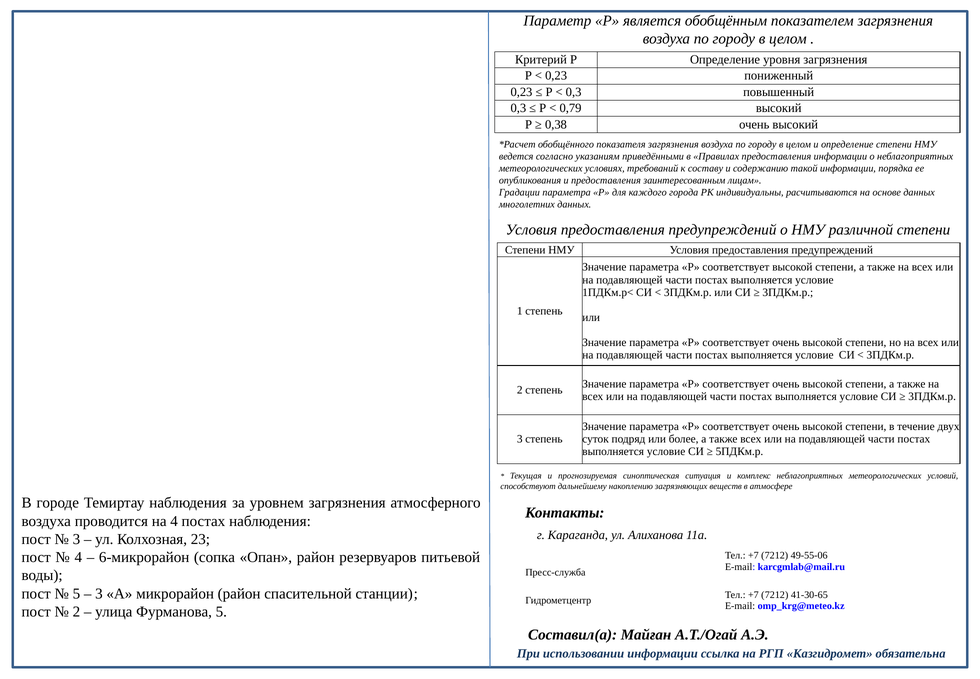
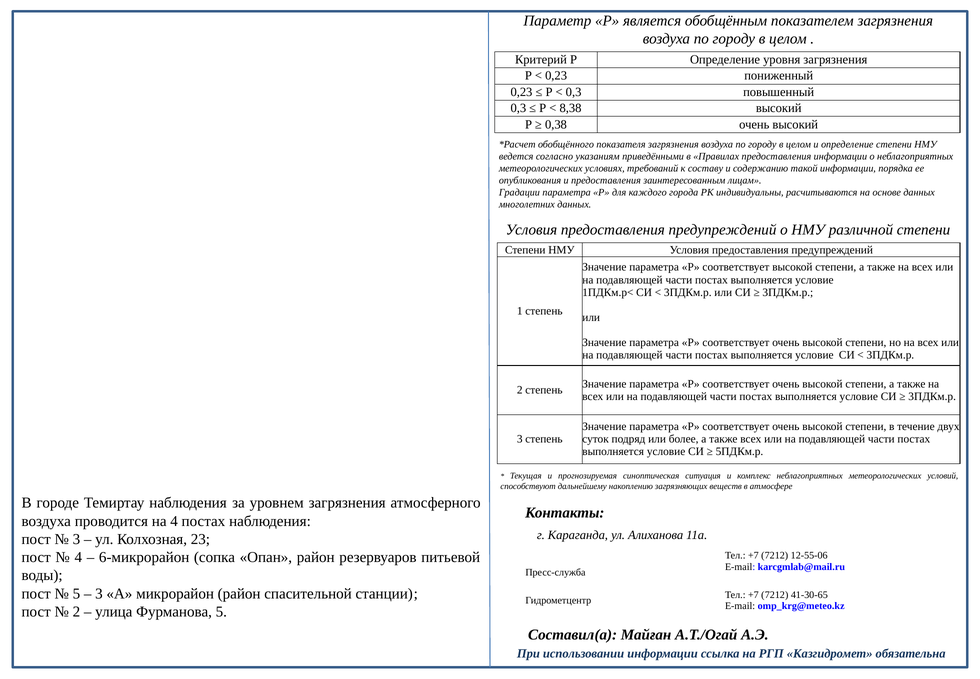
0,79: 0,79 -> 8,38 (570, 108)
49-55-06: 49-55-06 -> 12-55-06 (809, 555)
